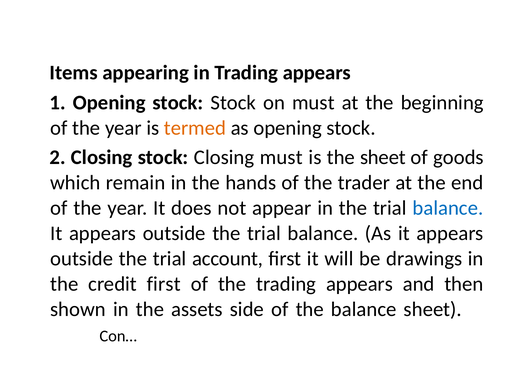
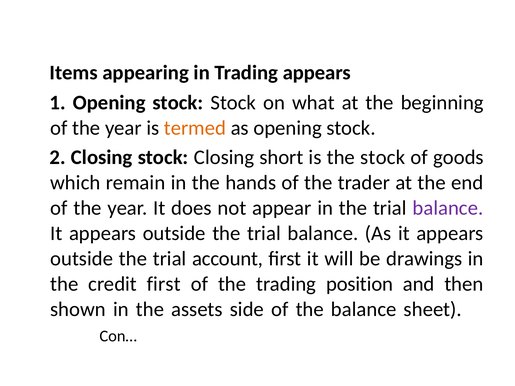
on must: must -> what (313, 103)
Closing must: must -> short (281, 158)
the sheet: sheet -> stock (383, 158)
balance colour: blue -> purple (448, 208)
the trading appears: appears -> position (359, 284)
